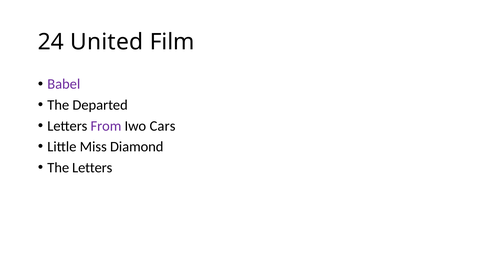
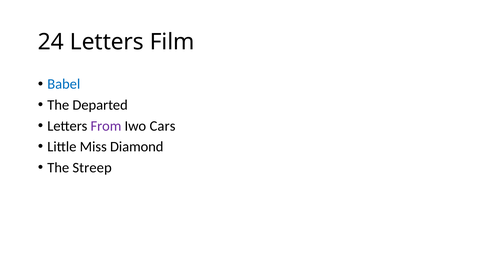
24 United: United -> Letters (107, 42)
Babel colour: purple -> blue (64, 84)
The Letters: Letters -> Streep (92, 168)
